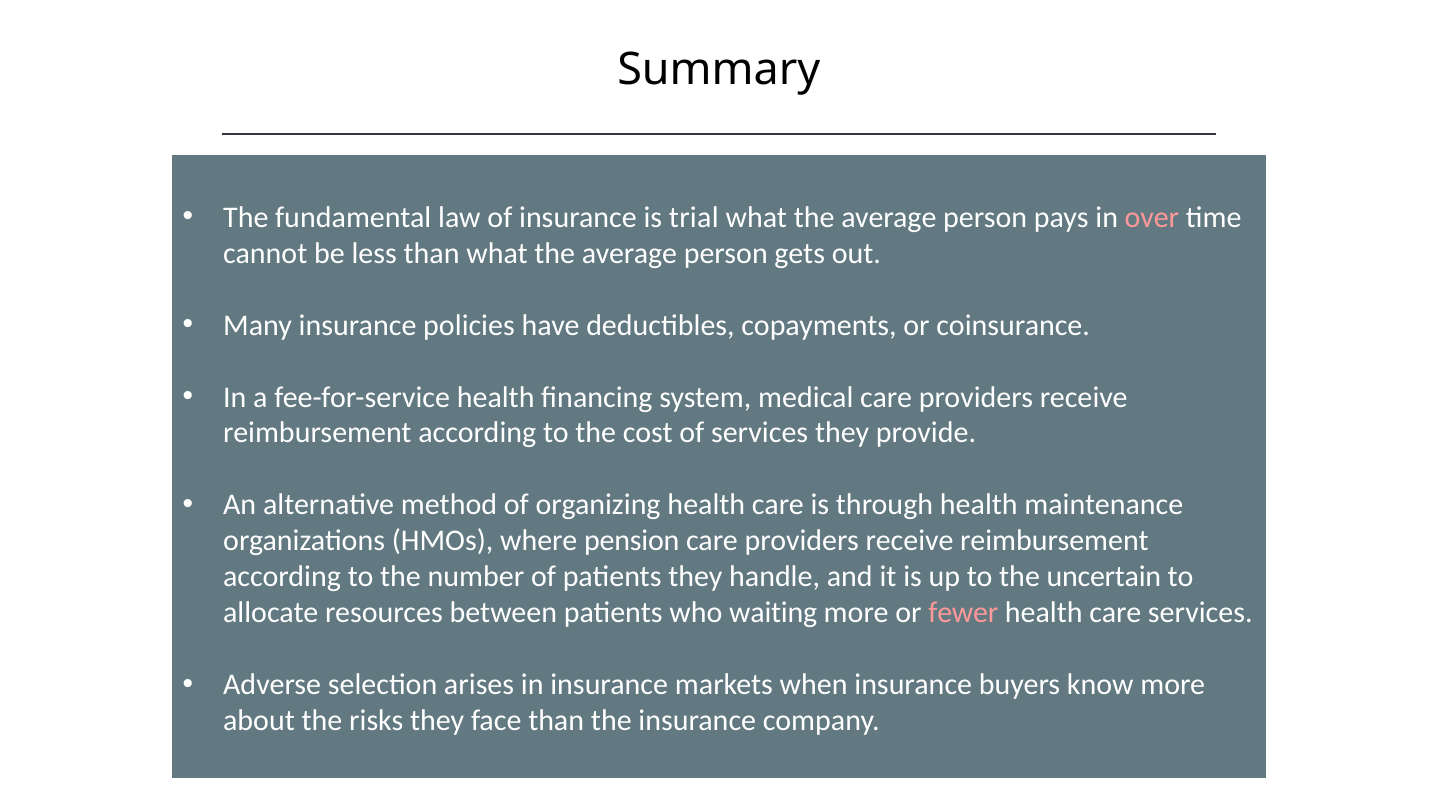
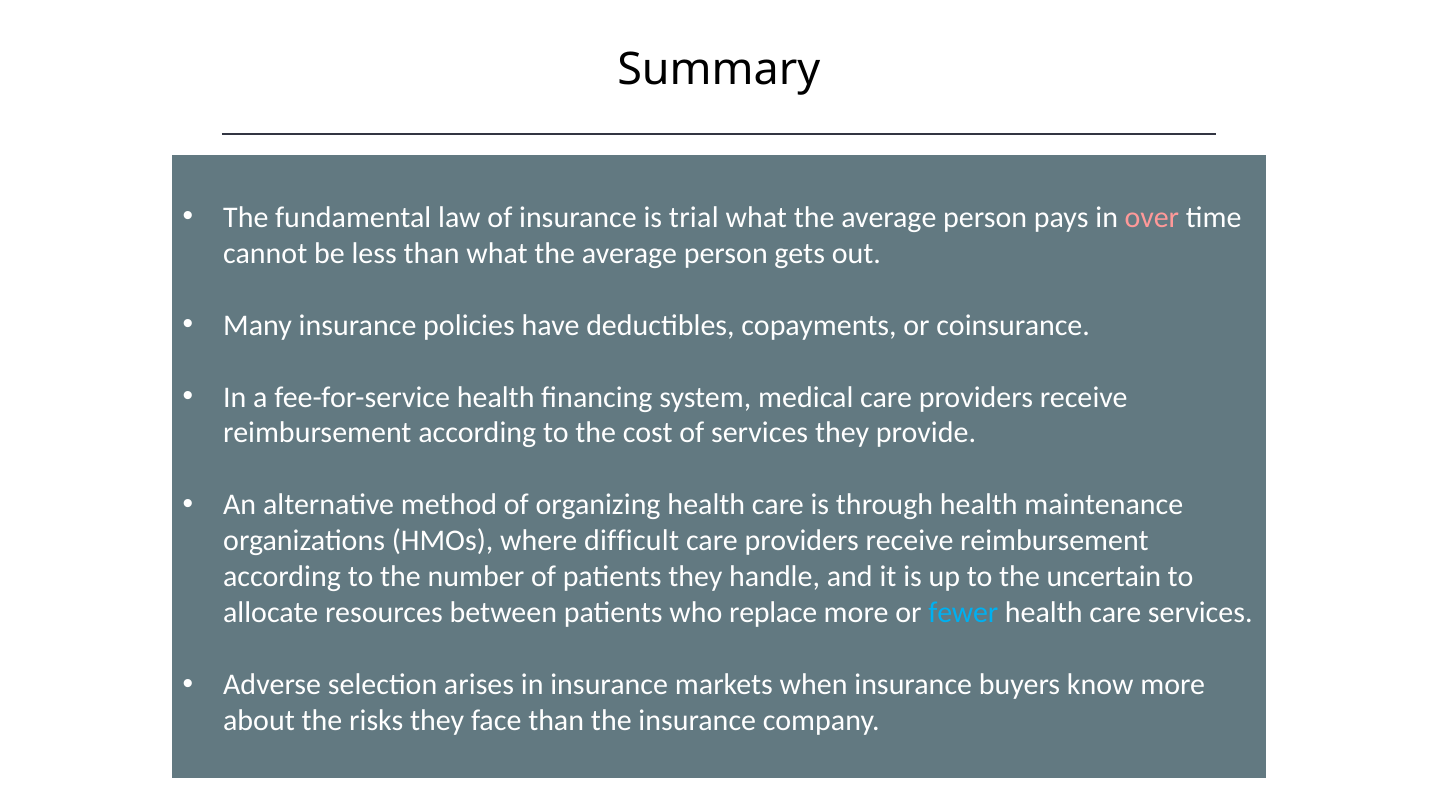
pension: pension -> difficult (632, 541)
waiting: waiting -> replace (773, 613)
fewer colour: pink -> light blue (963, 613)
